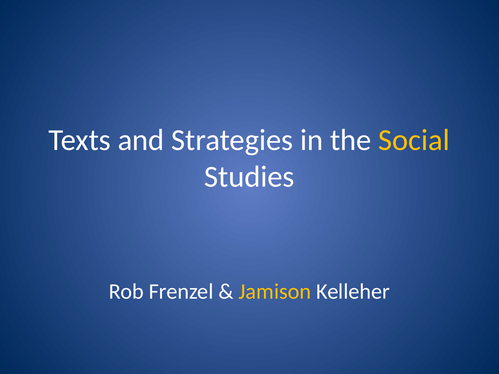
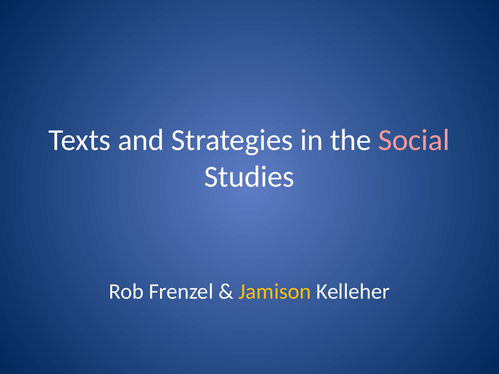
Social colour: yellow -> pink (414, 140)
